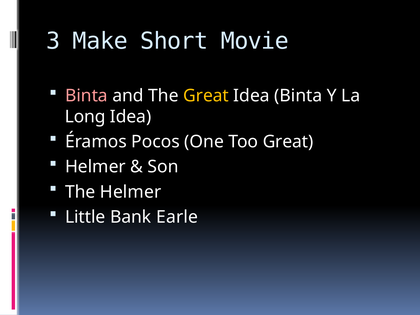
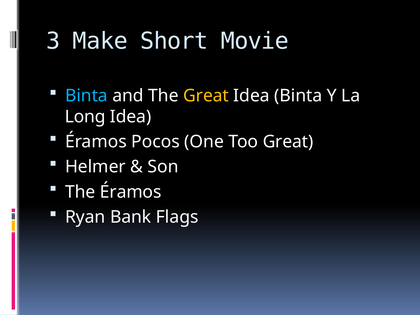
Binta colour: pink -> light blue (86, 96)
The Helmer: Helmer -> Éramos (131, 192)
Little: Little -> Ryan (85, 217)
Earle: Earle -> Flags (177, 217)
